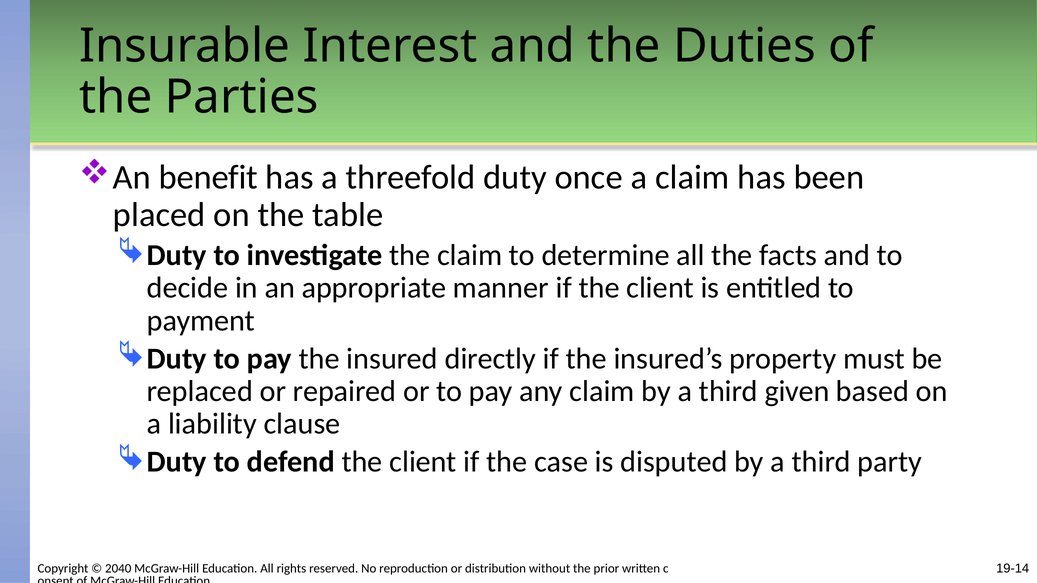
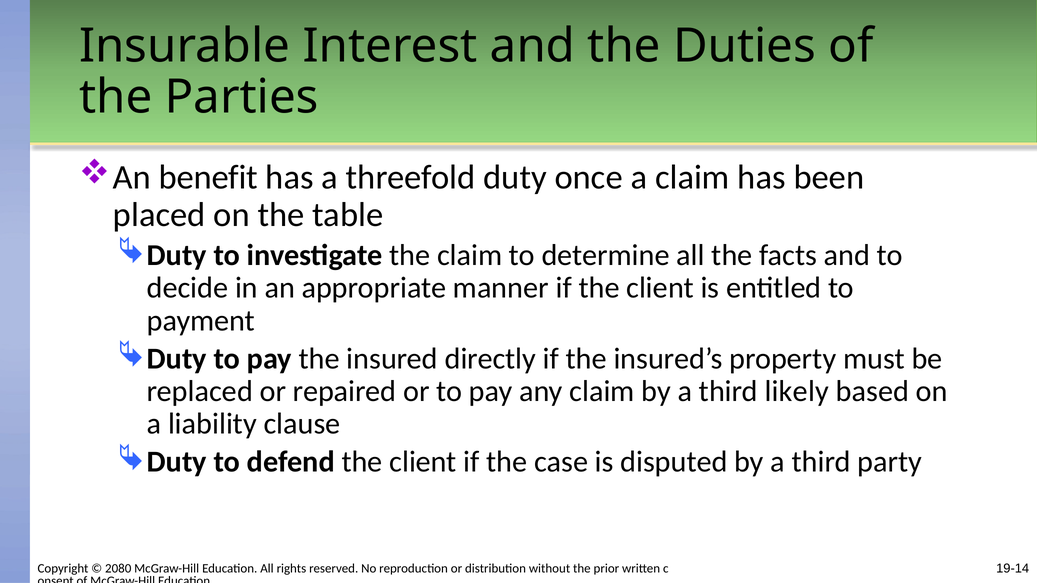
given: given -> likely (797, 392)
2040: 2040 -> 2080 (118, 569)
